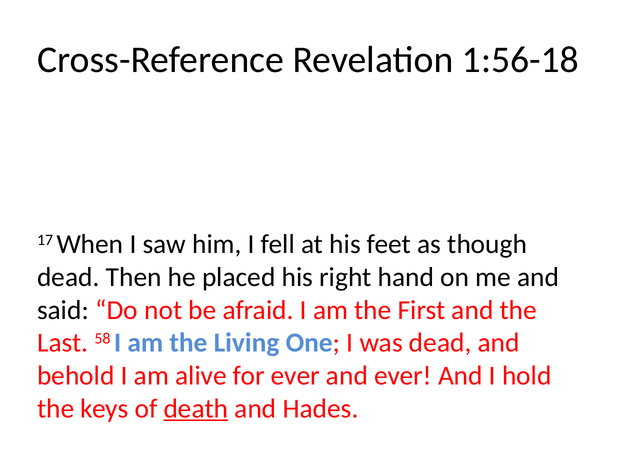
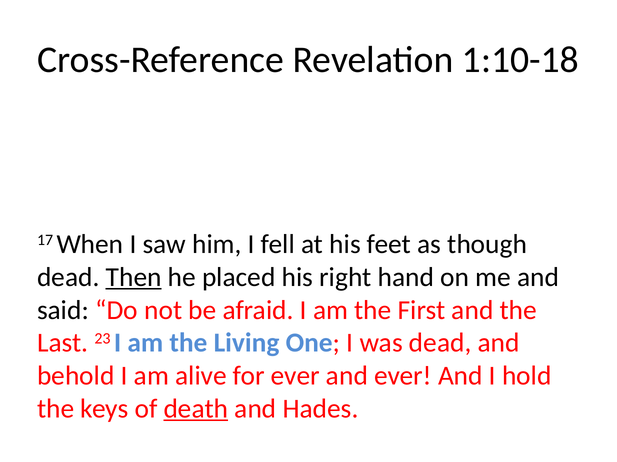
1:56-18: 1:56-18 -> 1:10-18 (521, 60)
Then underline: none -> present (134, 278)
58: 58 -> 23 (102, 339)
